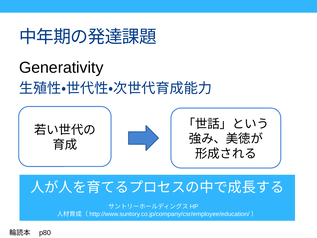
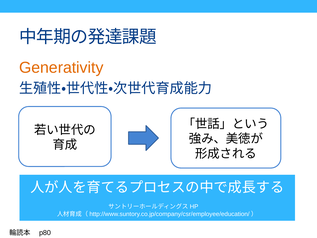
Generativity colour: black -> orange (61, 68)
